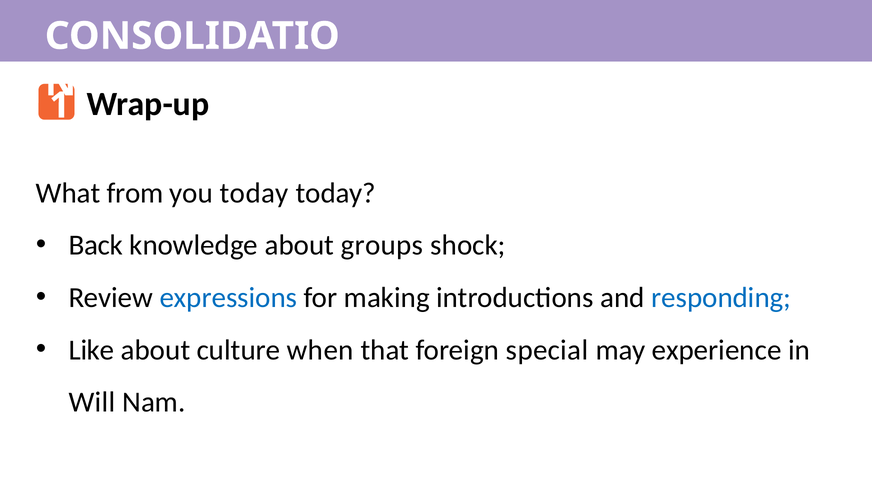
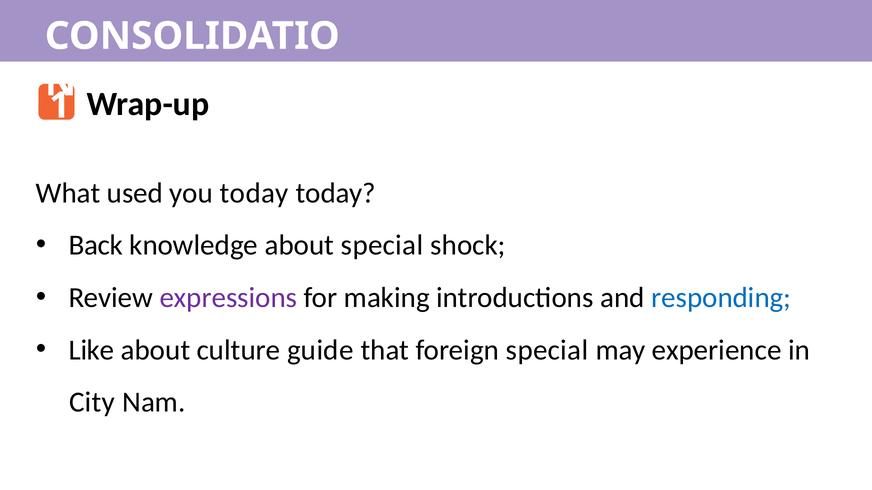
from: from -> used (135, 193)
about groups: groups -> special (382, 246)
expressions colour: blue -> purple (228, 298)
when: when -> guide (320, 350)
Will: Will -> City (92, 403)
